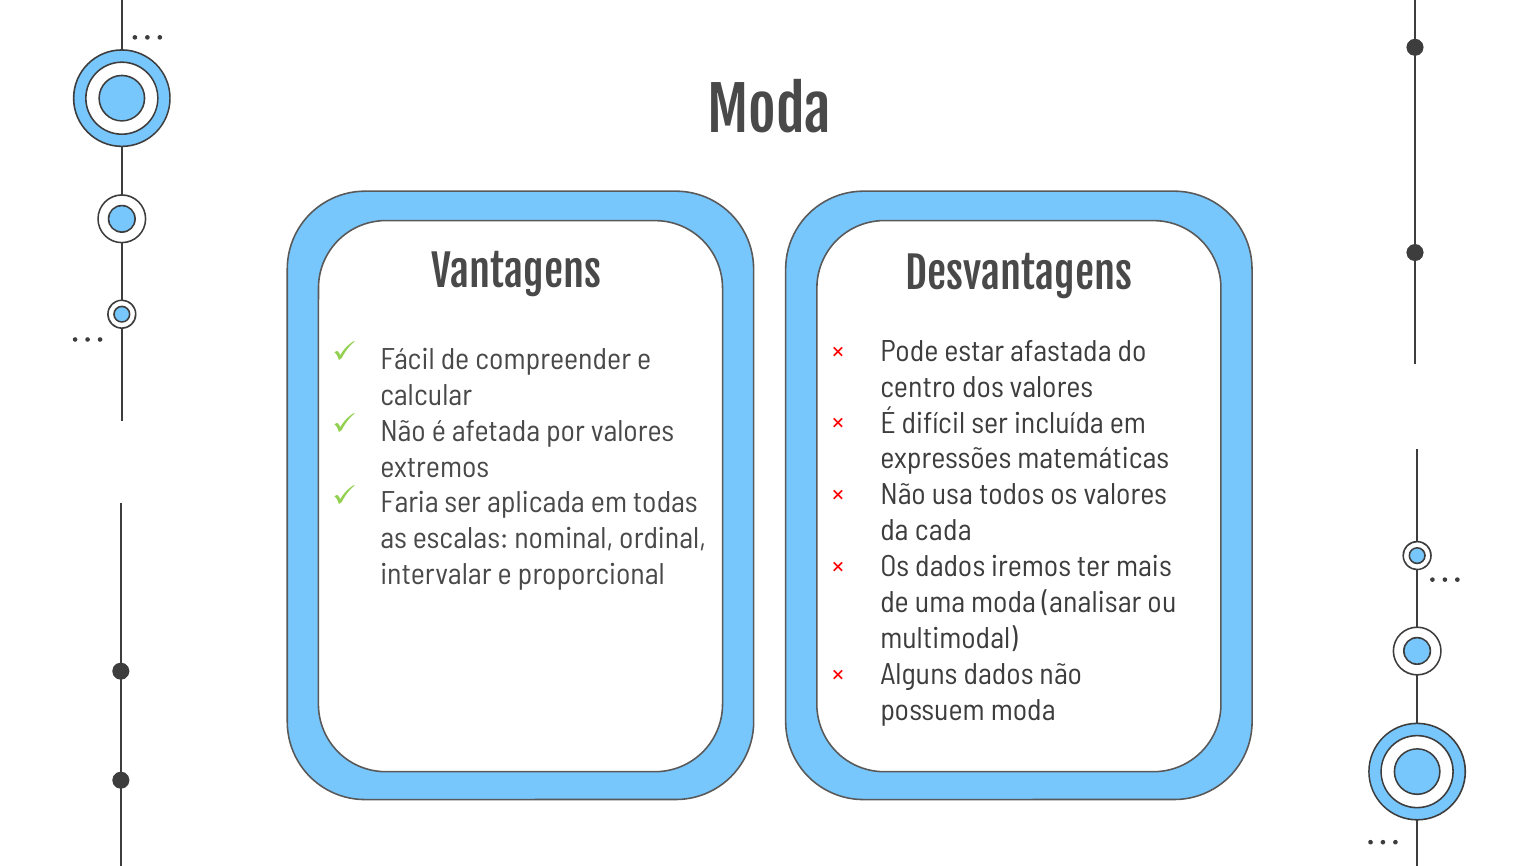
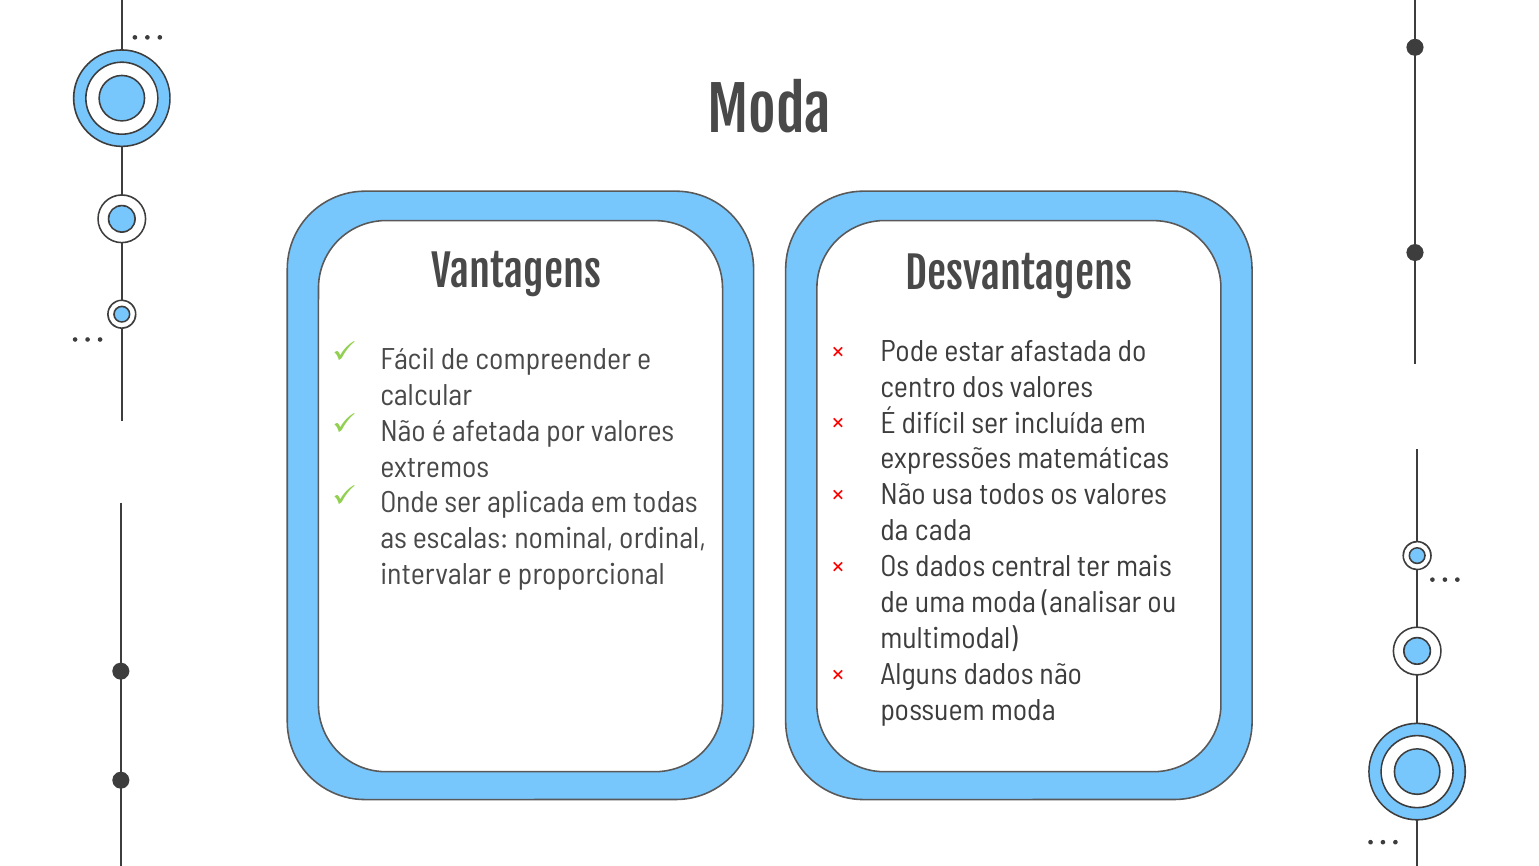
Faria: Faria -> Onde (409, 503)
iremos: iremos -> central (1031, 567)
